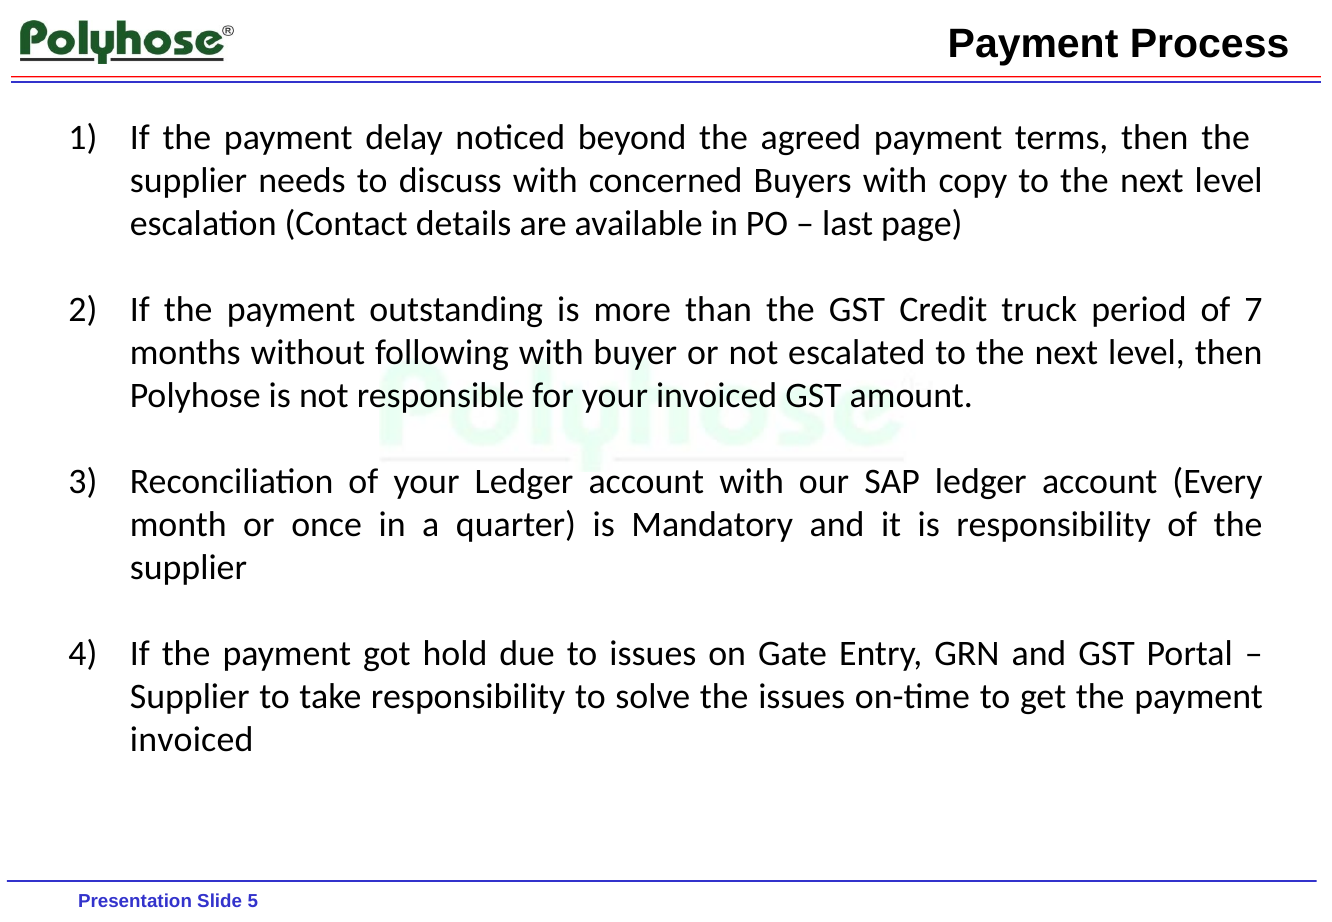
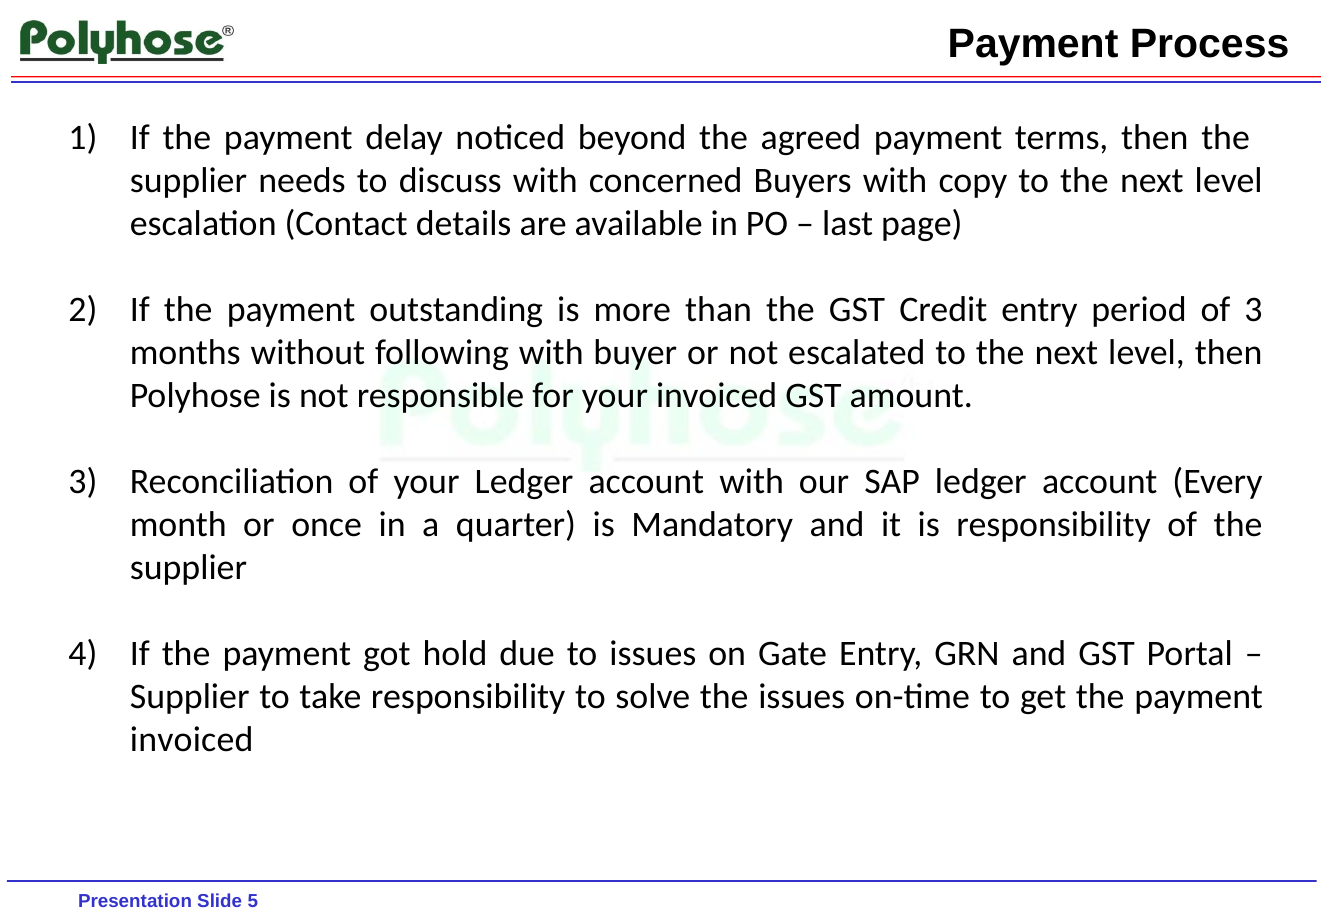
Credit truck: truck -> entry (1040, 309)
of 7: 7 -> 3 (1254, 309)
